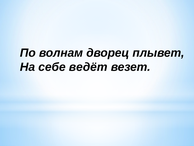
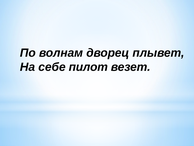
ведёт: ведёт -> пилот (88, 67)
